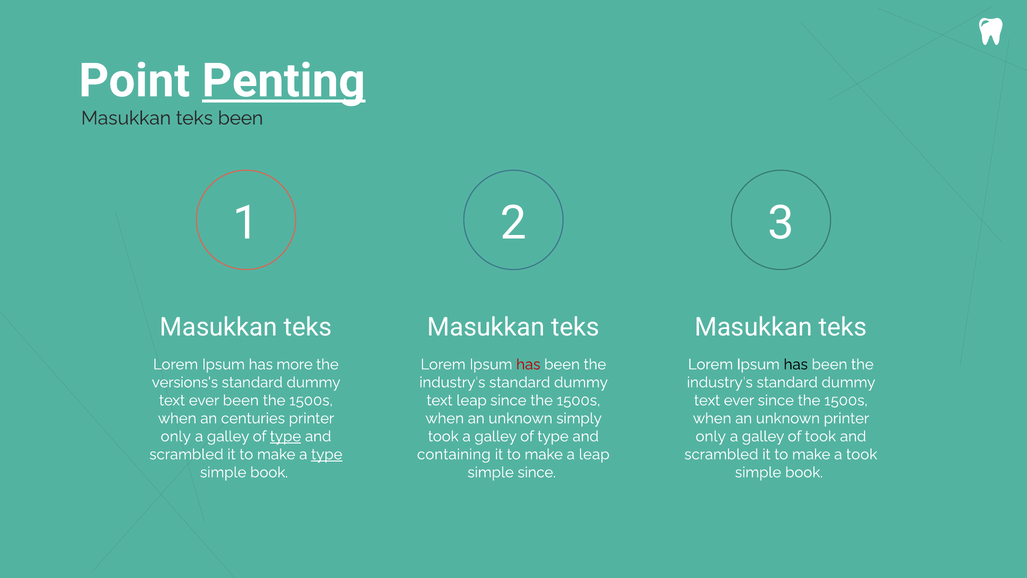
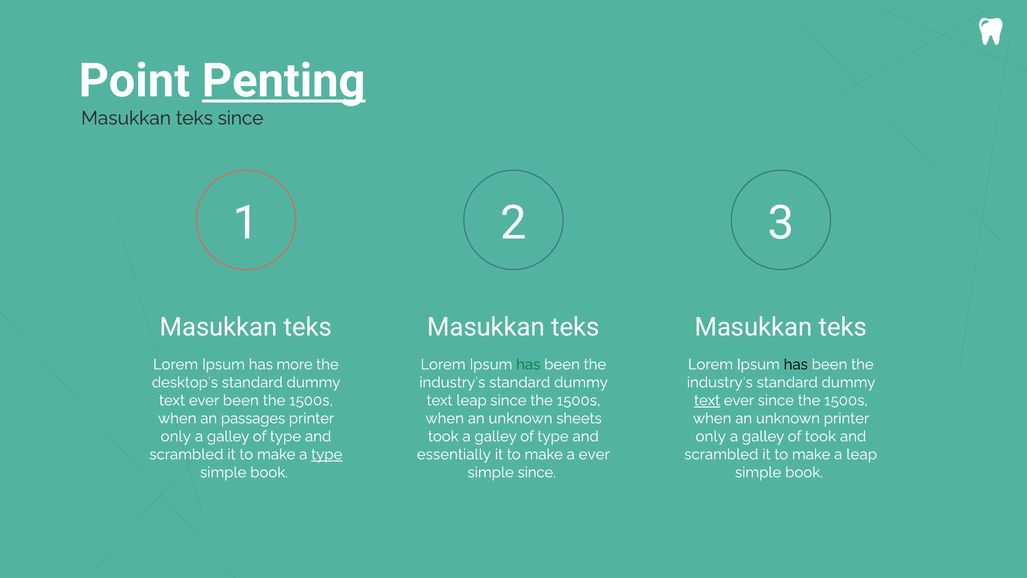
teks been: been -> since (241, 118)
has colour: red -> green (528, 364)
versions's: versions's -> desktop's (185, 382)
text underline: none -> present (707, 400)
centuries: centuries -> passages (253, 418)
simply: simply -> sheets (579, 418)
type underline: present -> none (286, 436)
containing: containing -> essentially (454, 454)
a leap: leap -> ever (594, 454)
a took: took -> leap (862, 454)
